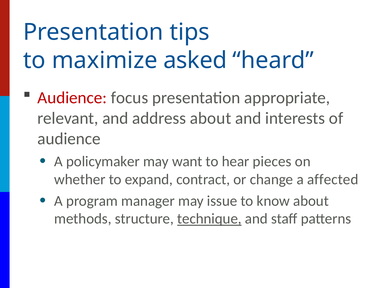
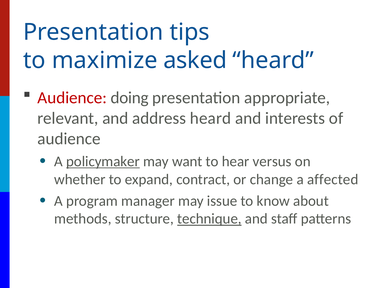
focus: focus -> doing (130, 98)
address about: about -> heard (210, 118)
policymaker underline: none -> present (103, 161)
pieces: pieces -> versus (272, 161)
